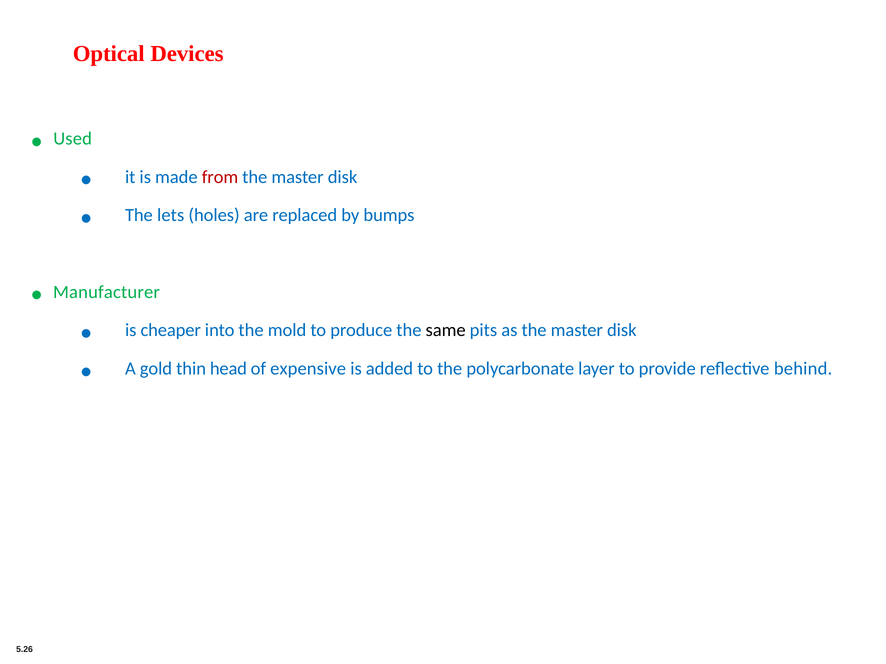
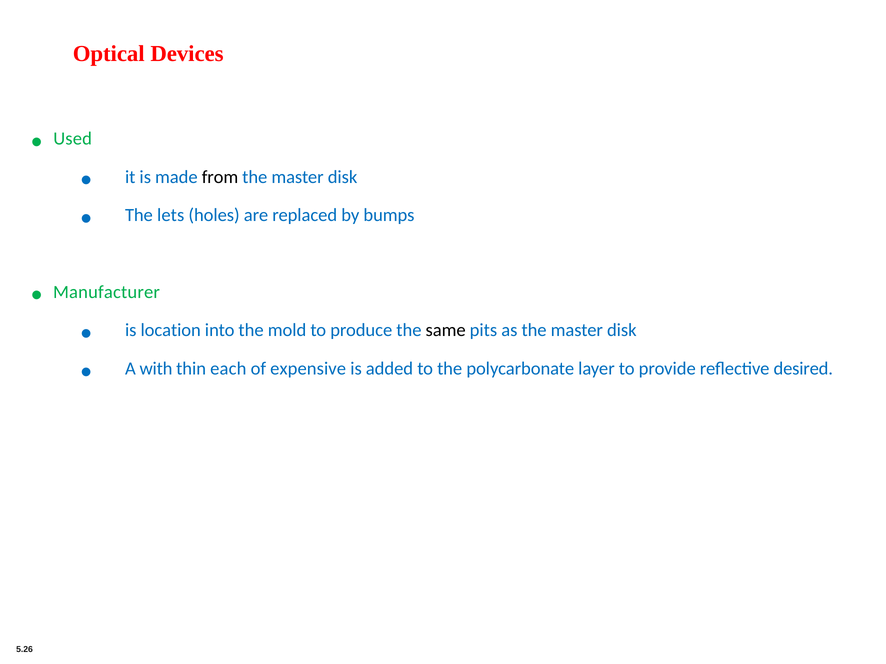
from colour: red -> black (220, 177)
cheaper: cheaper -> location (171, 331)
gold: gold -> with (156, 369)
head: head -> each (228, 369)
behind: behind -> desired (803, 369)
